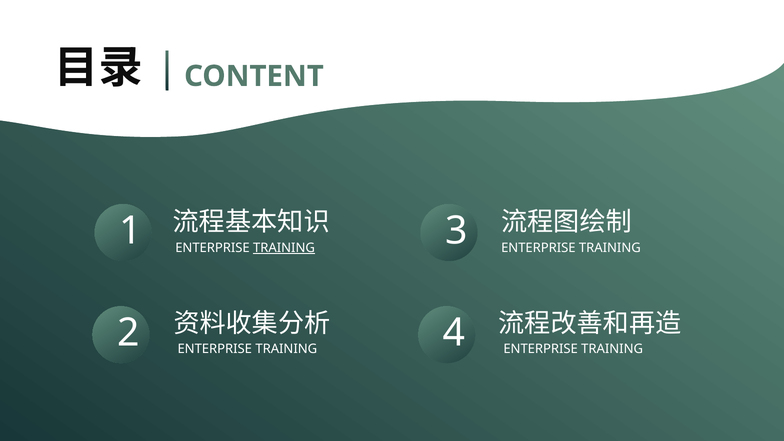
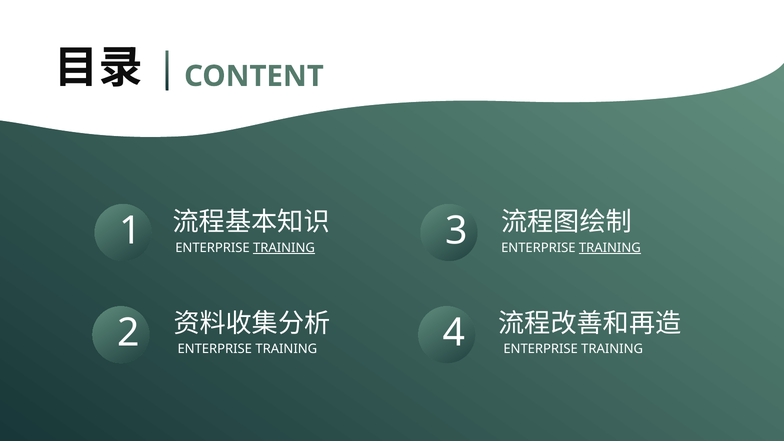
TRAINING underline: none -> present (610, 248)
